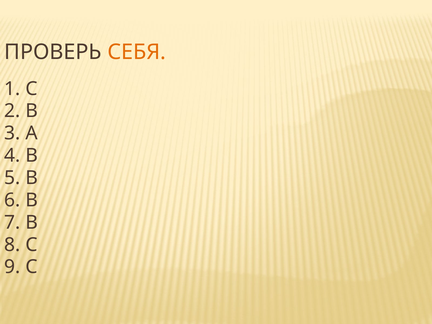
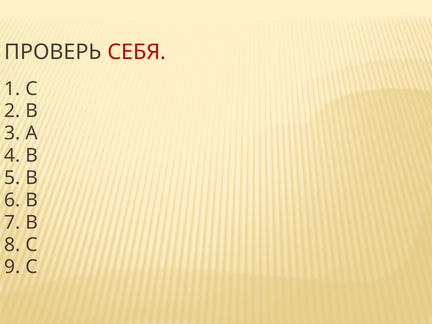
СЕБЯ colour: orange -> red (137, 52)
